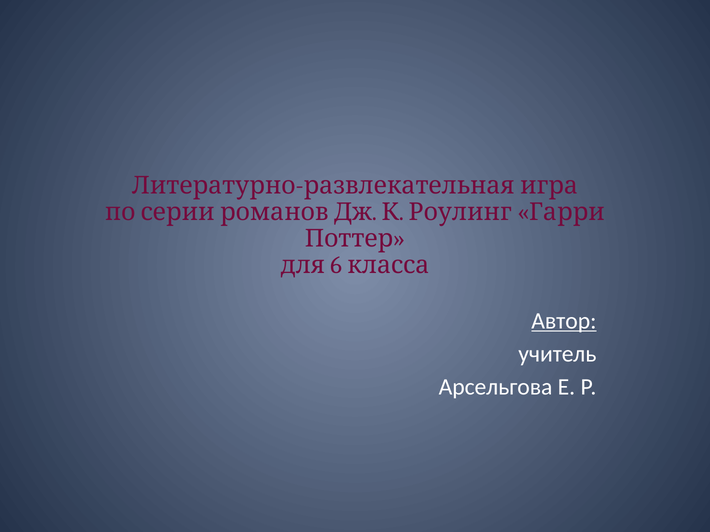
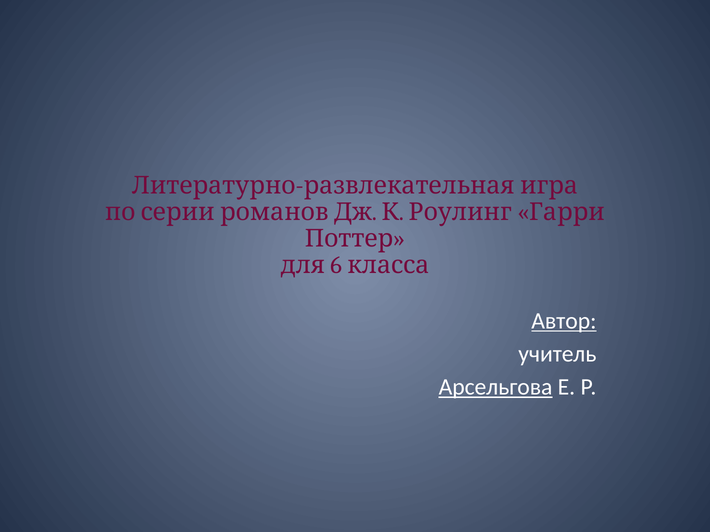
Арсельгова underline: none -> present (496, 387)
